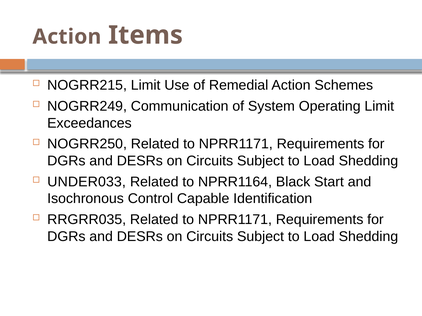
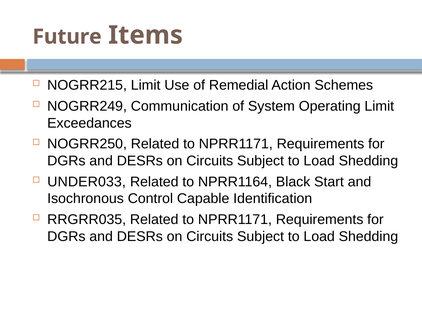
Action: Action -> Future (67, 37)
